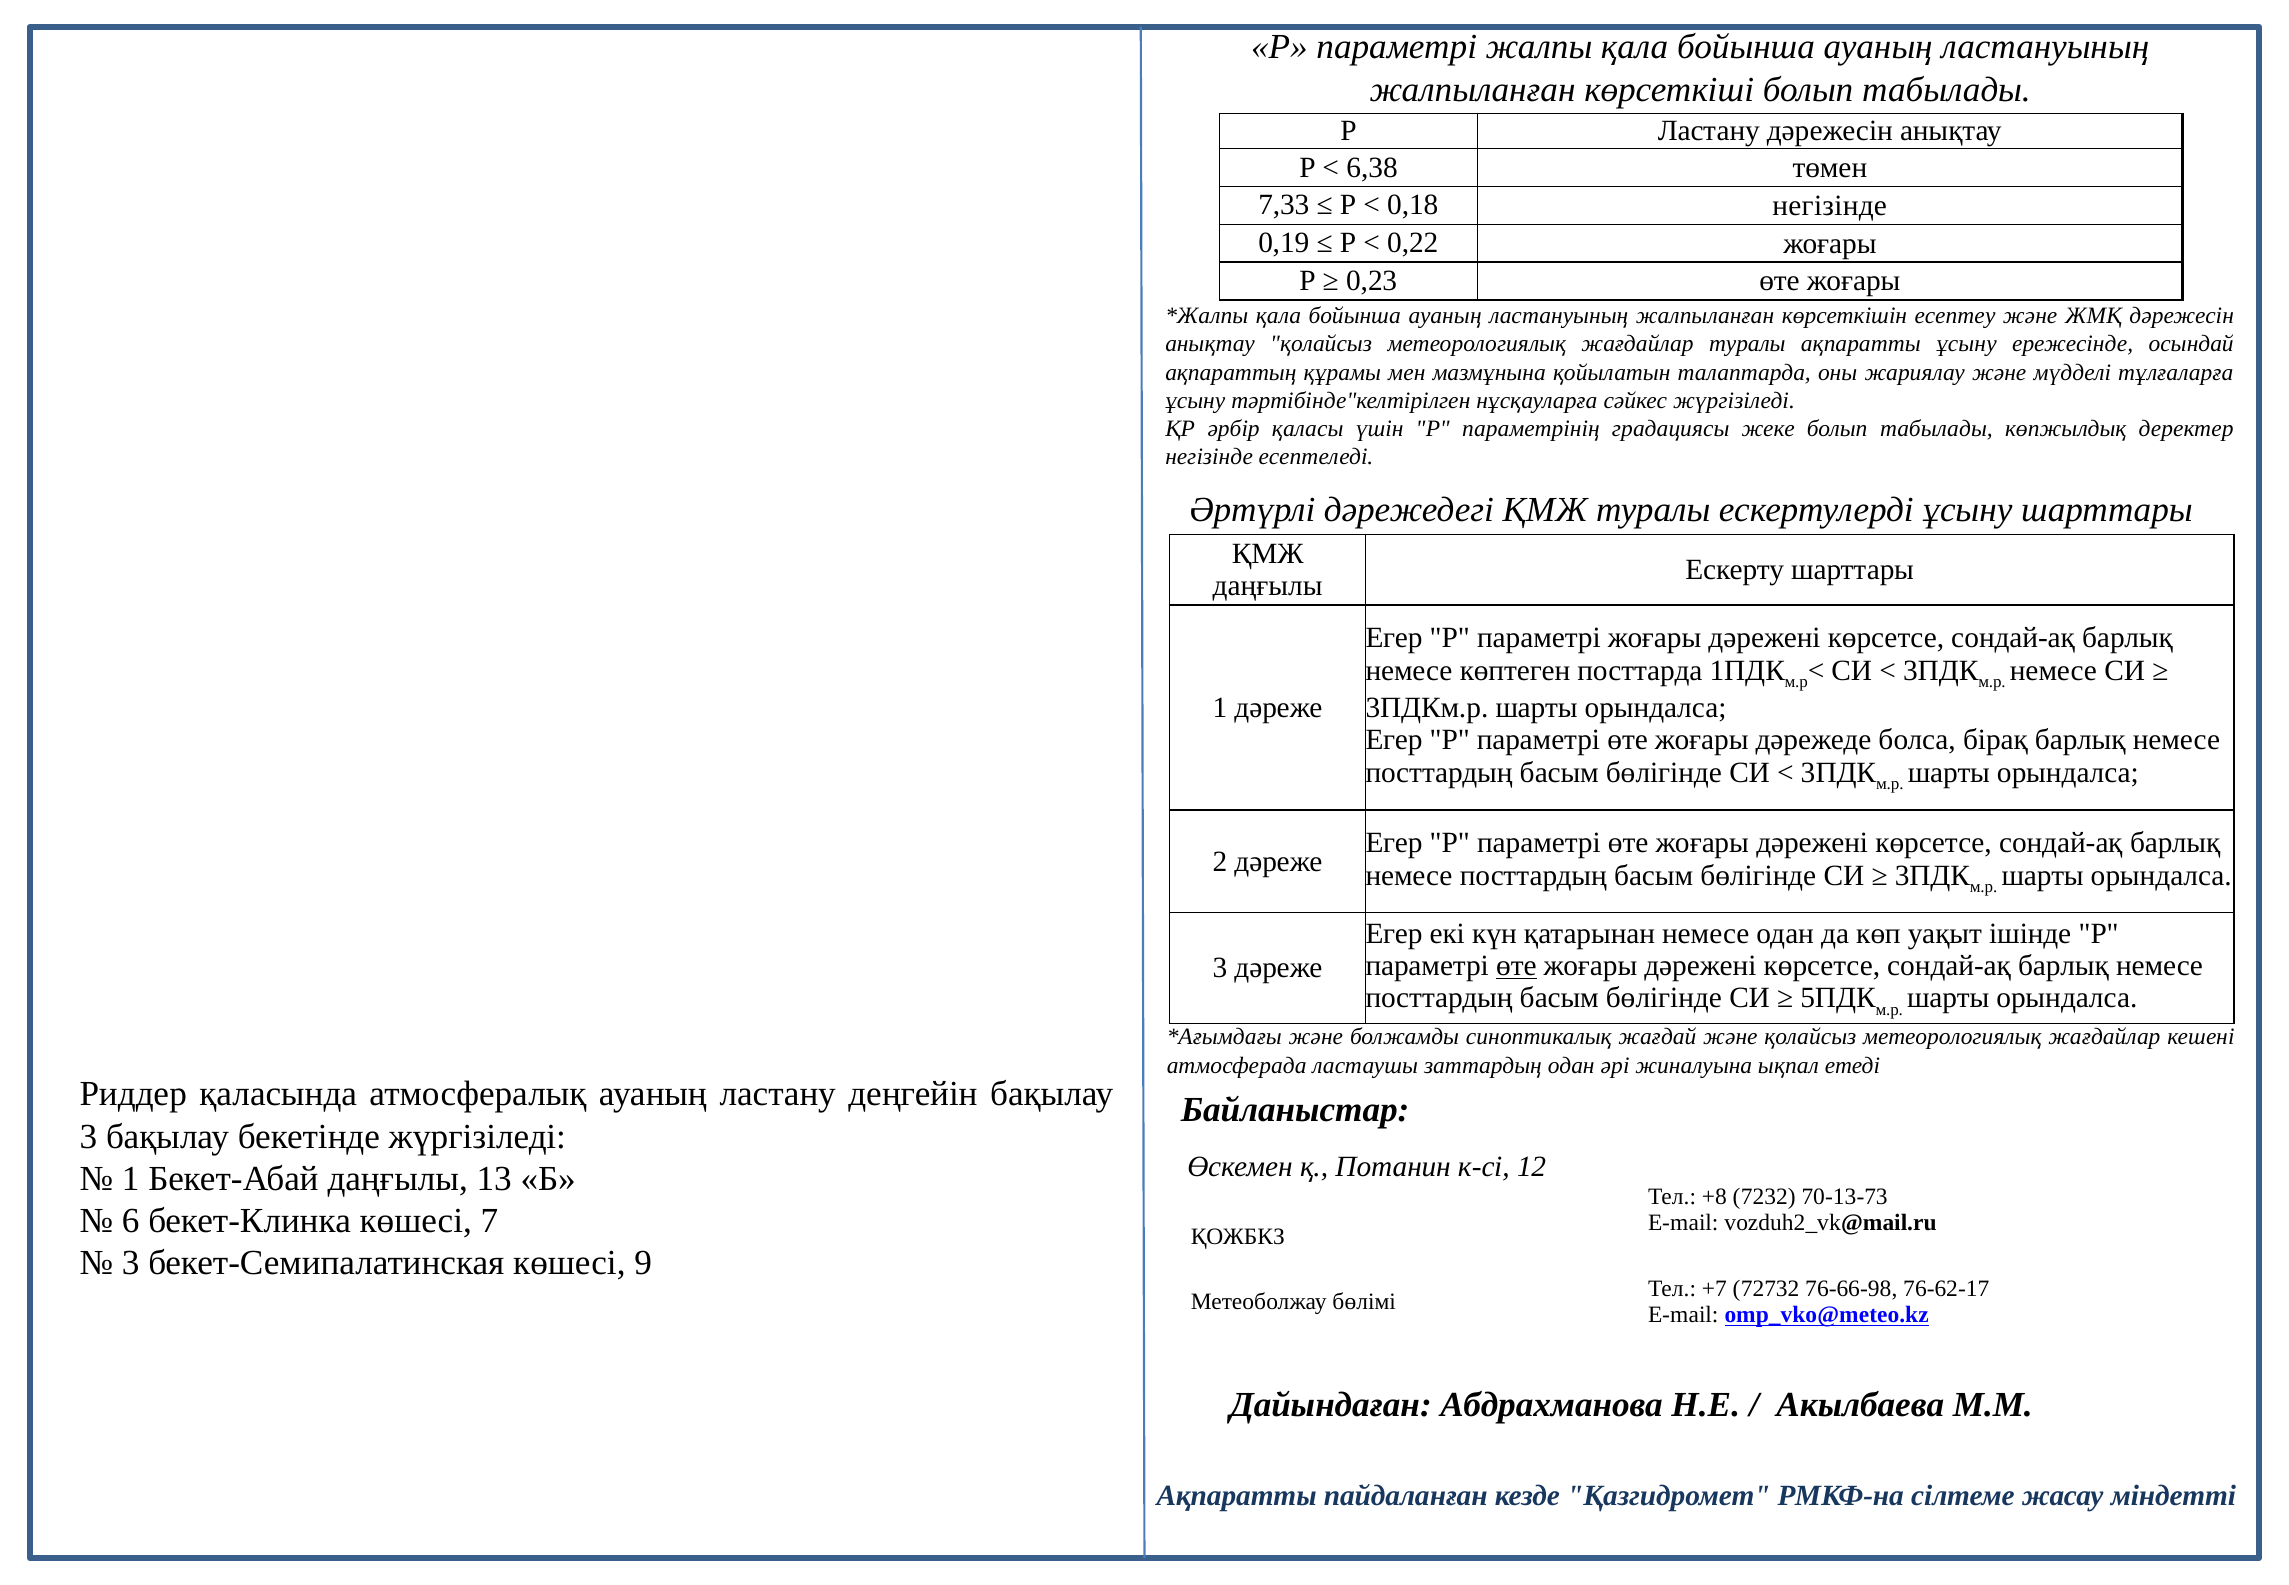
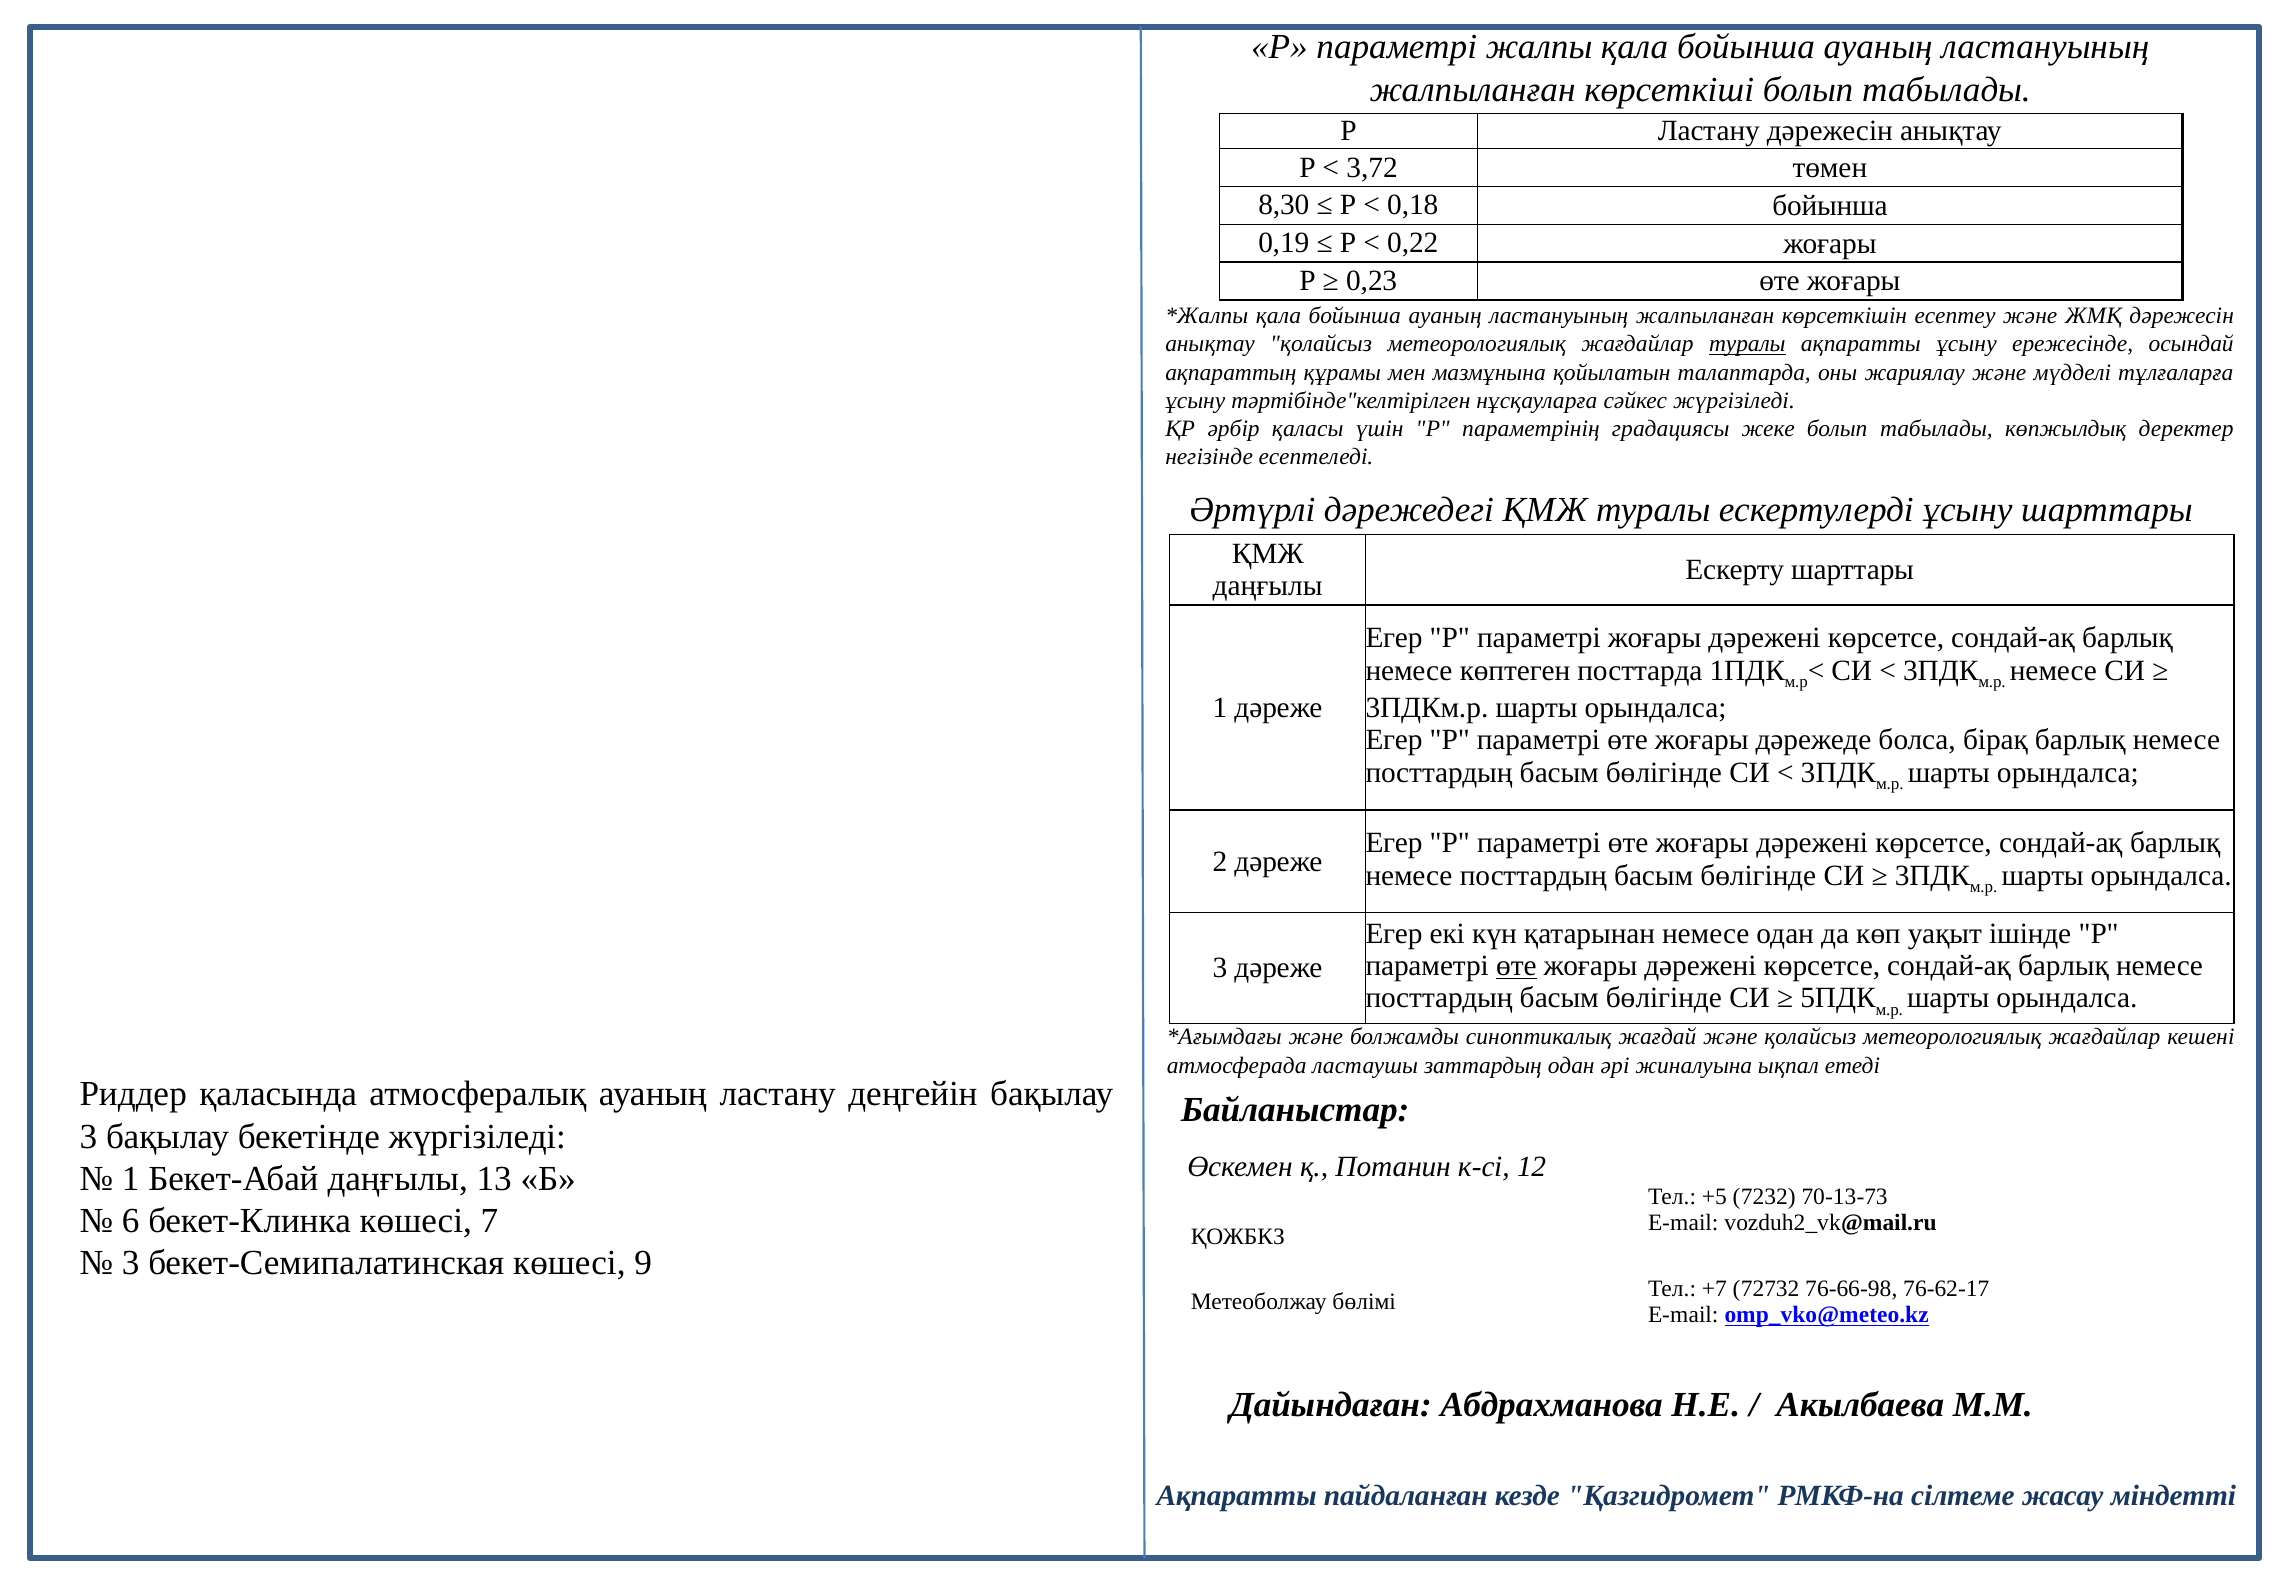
6,38: 6,38 -> 3,72 (1372, 167)
7,33: 7,33 -> 8,30 (1284, 205)
0,18 негізінде: негізінде -> бойынша (1830, 206)
туралы underline: none -> present (1747, 344)
+8: +8 -> +5 (1714, 1197)
